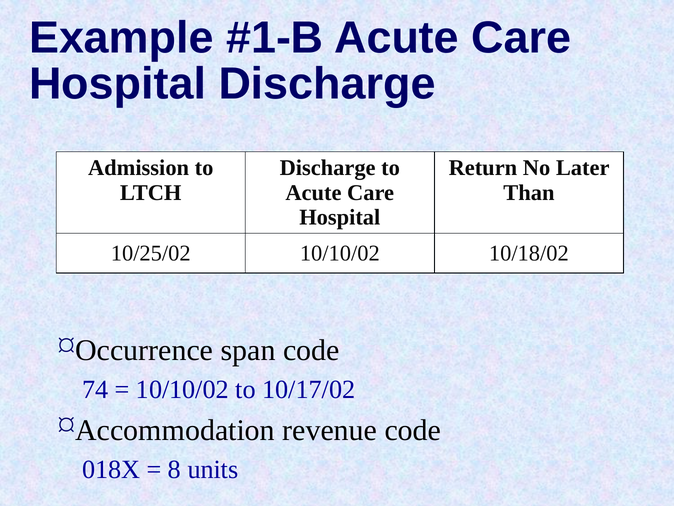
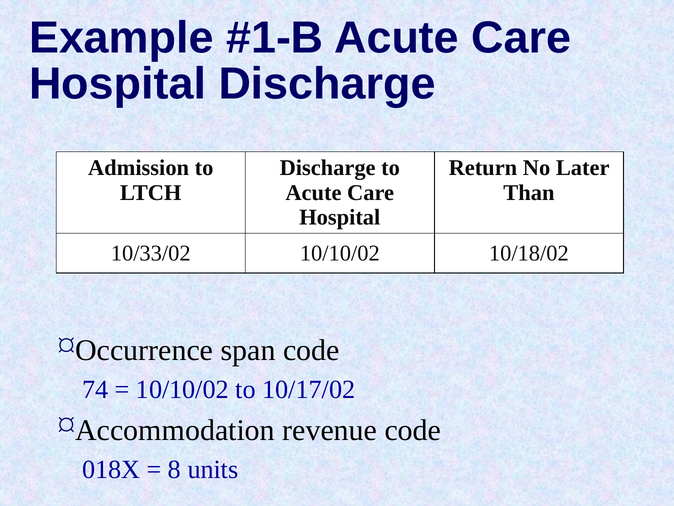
10/25/02: 10/25/02 -> 10/33/02 (151, 253)
